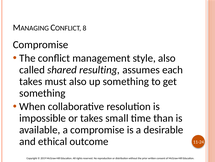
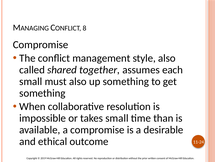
resulting: resulting -> together (100, 69)
takes: takes -> small (31, 81)
